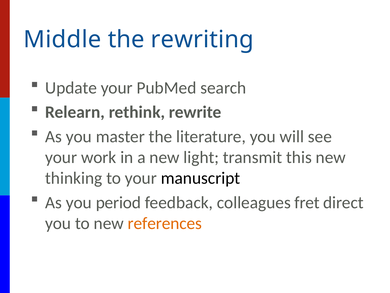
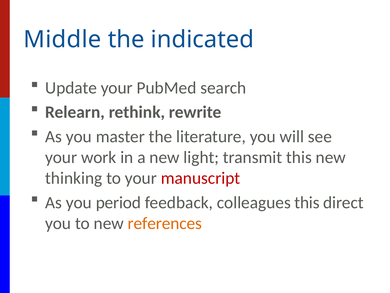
rewriting: rewriting -> indicated (202, 40)
manuscript colour: black -> red (200, 178)
colleagues fret: fret -> this (307, 202)
